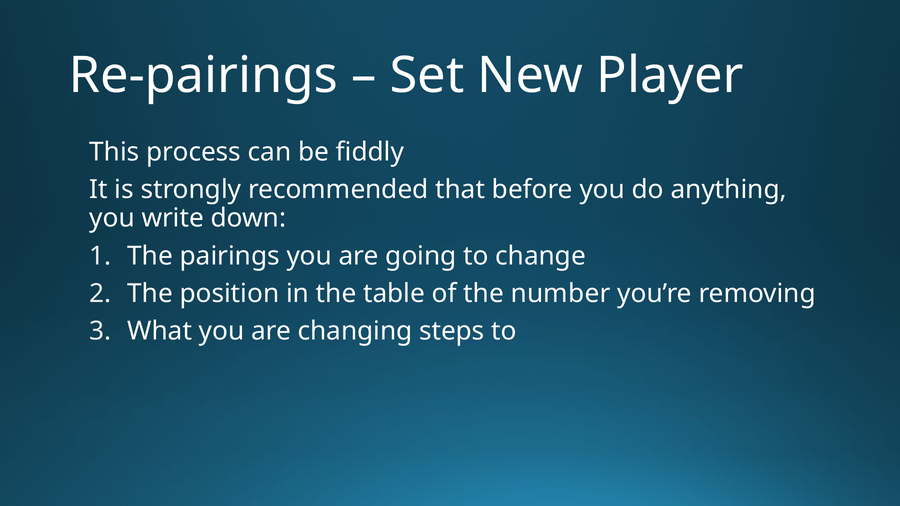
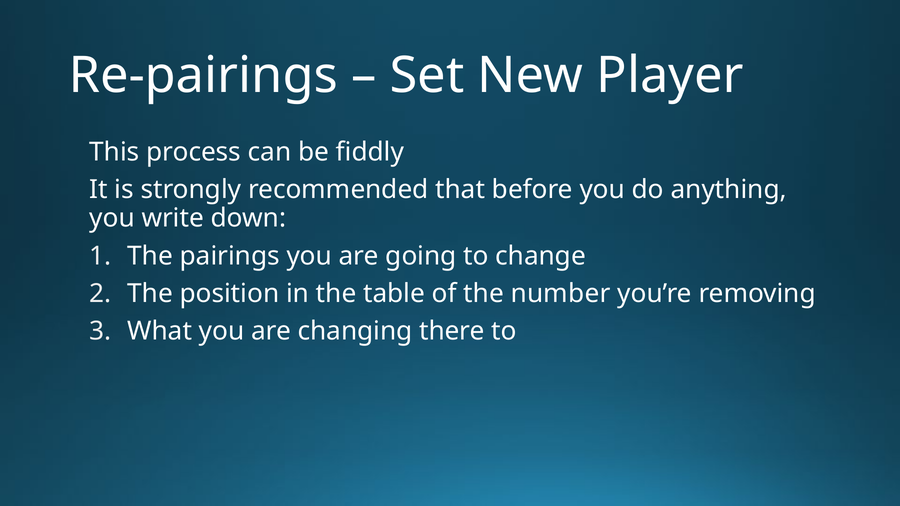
steps: steps -> there (452, 331)
